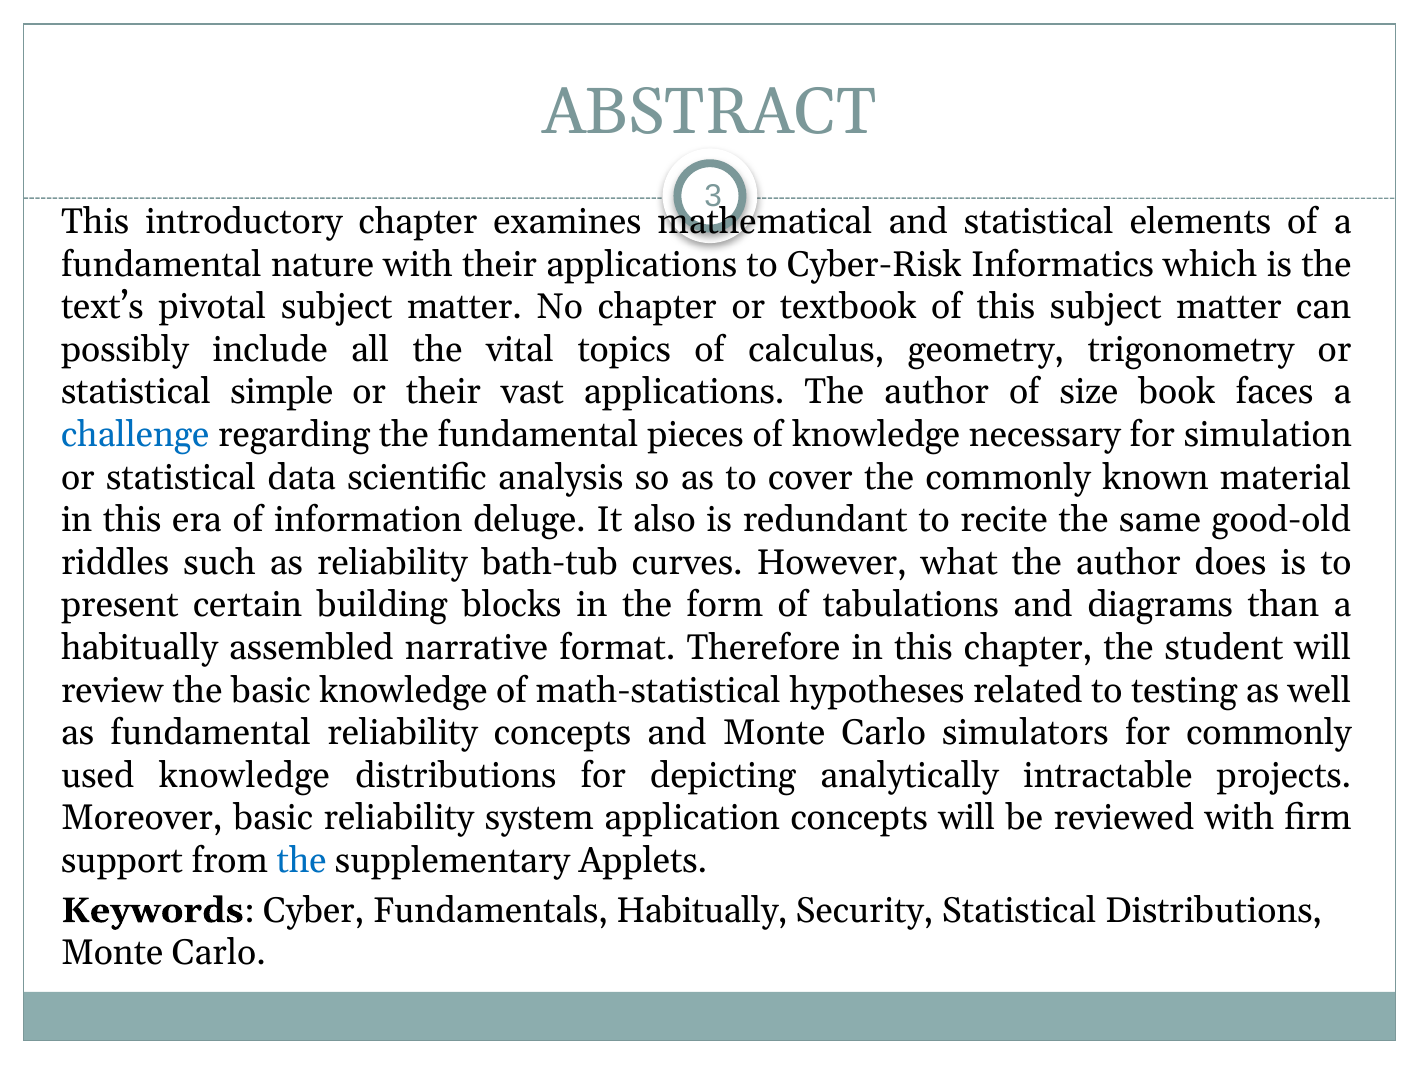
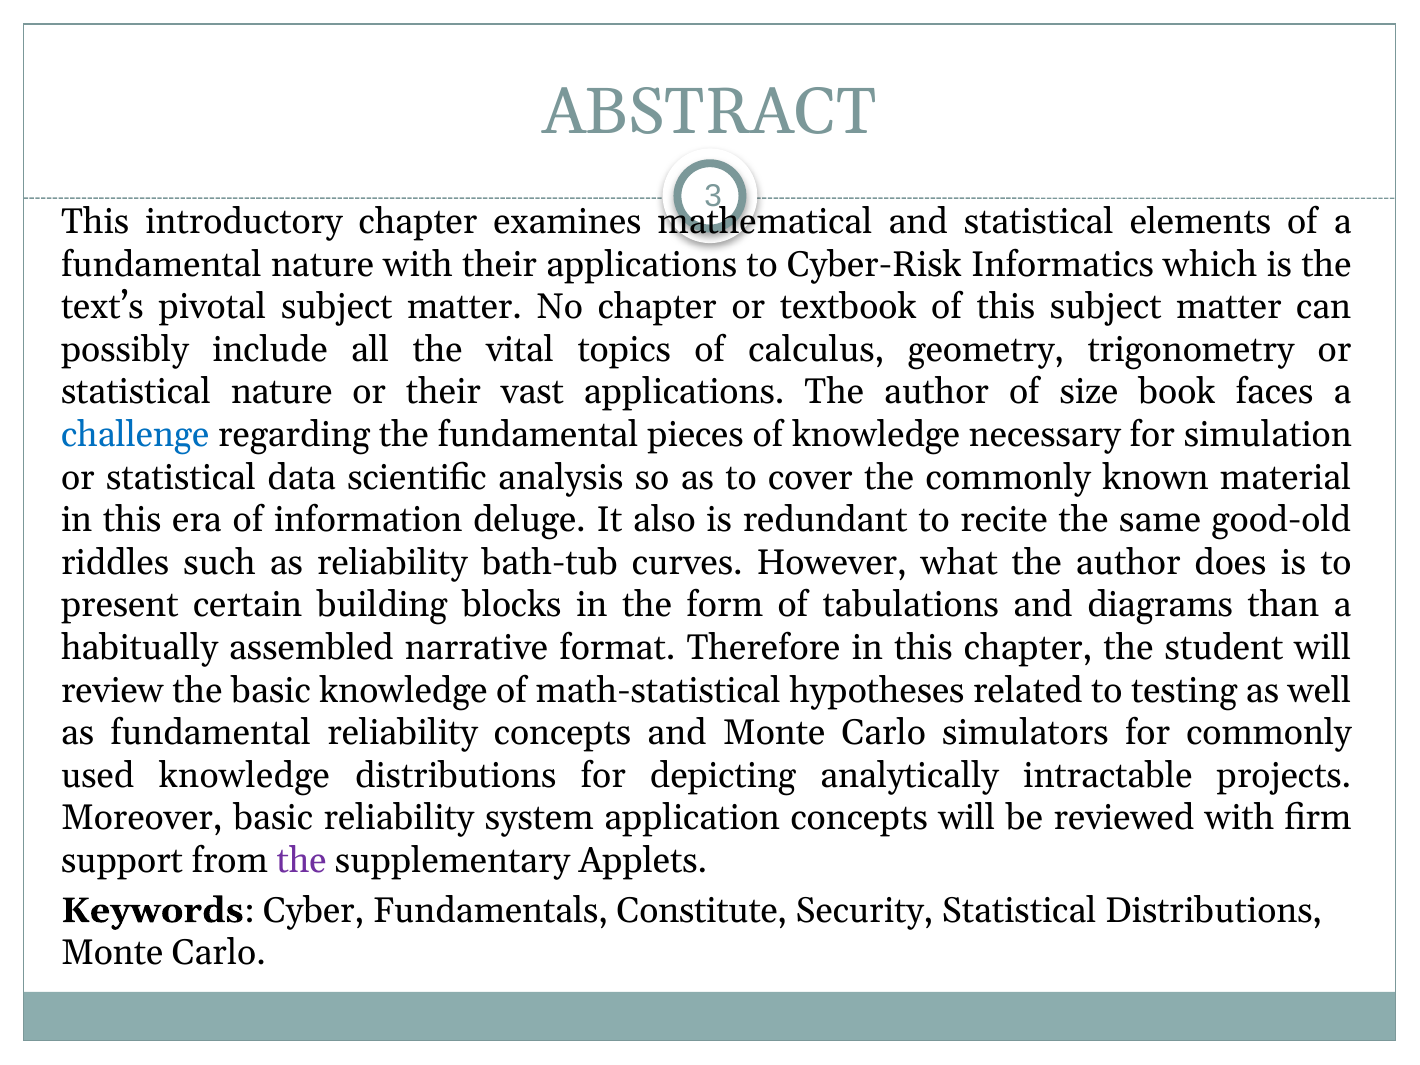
statistical simple: simple -> nature (282, 392)
the colour: blue -> purple (302, 861)
Fundamentals Habitually: Habitually -> Constitute (702, 910)
